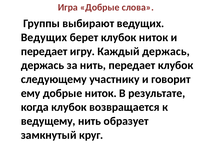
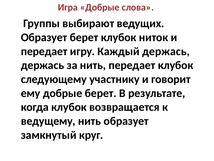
Ведущих: Ведущих -> Образует (44, 37)
добрые ниток: ниток -> берет (101, 93)
